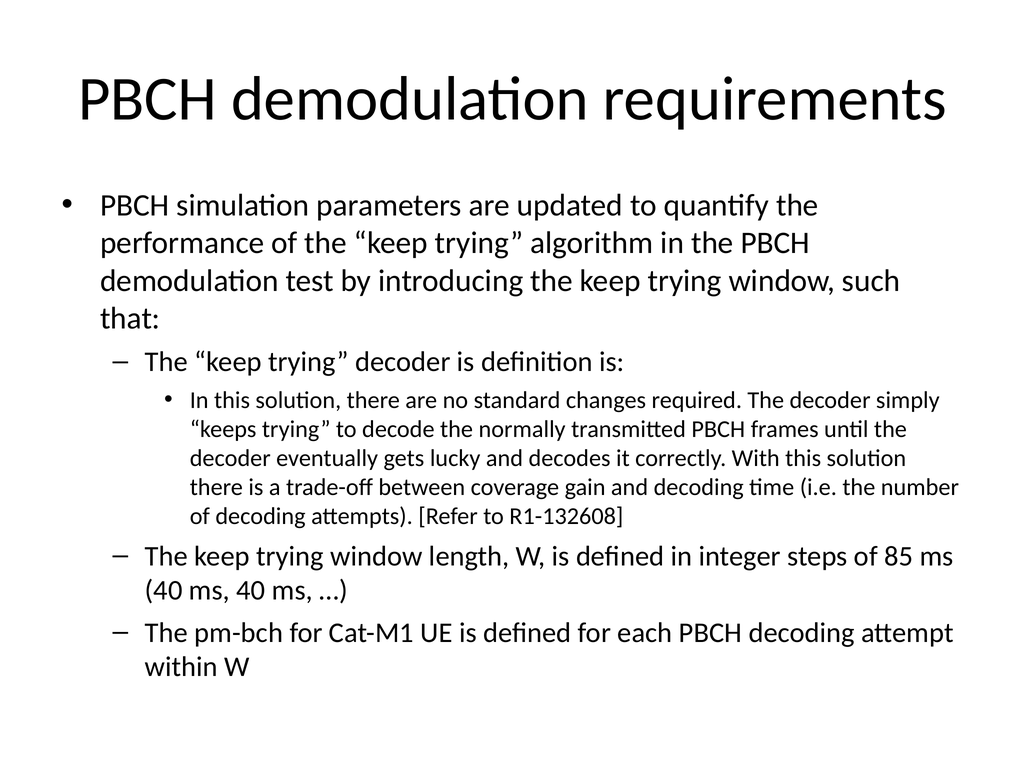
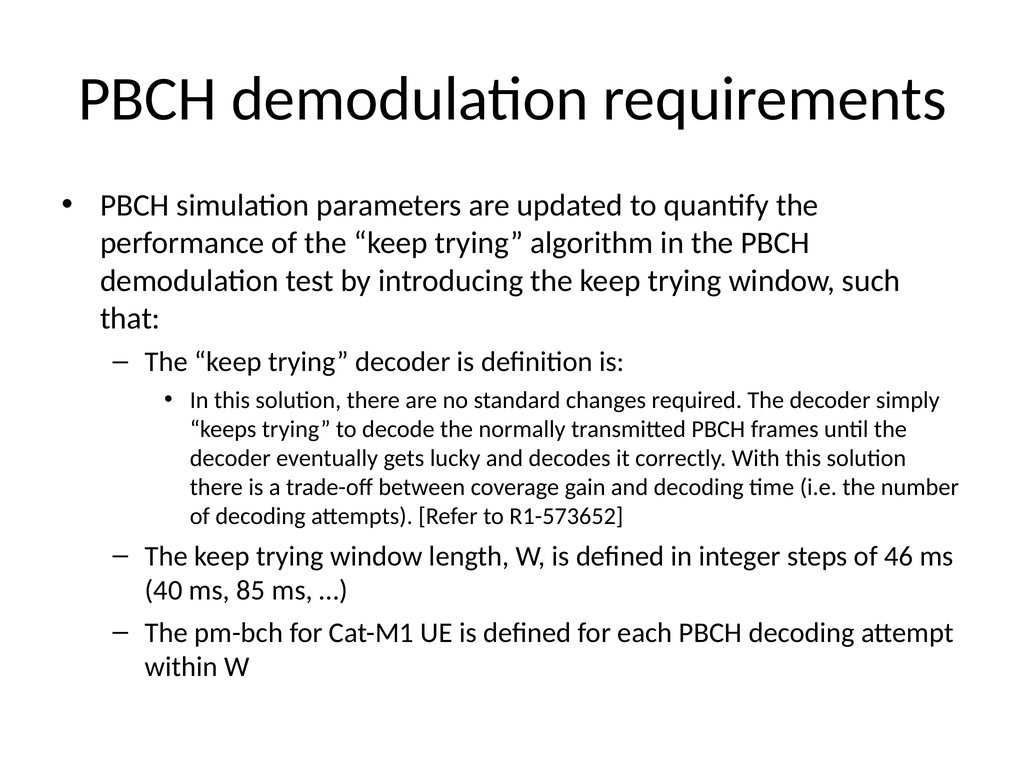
R1-132608: R1-132608 -> R1-573652 (566, 517)
85: 85 -> 46 (899, 557)
40 ms 40: 40 -> 85 (251, 591)
